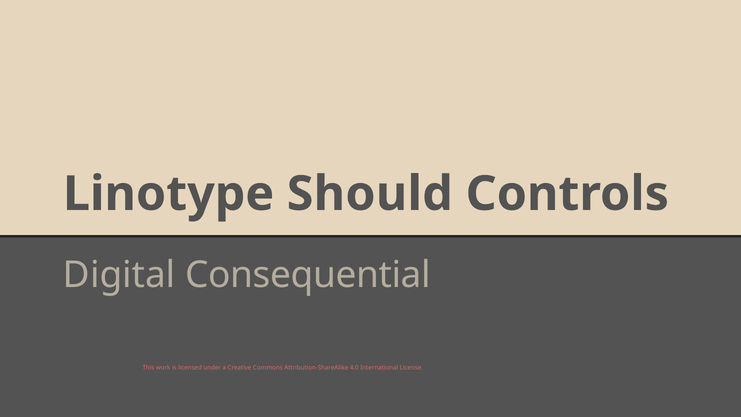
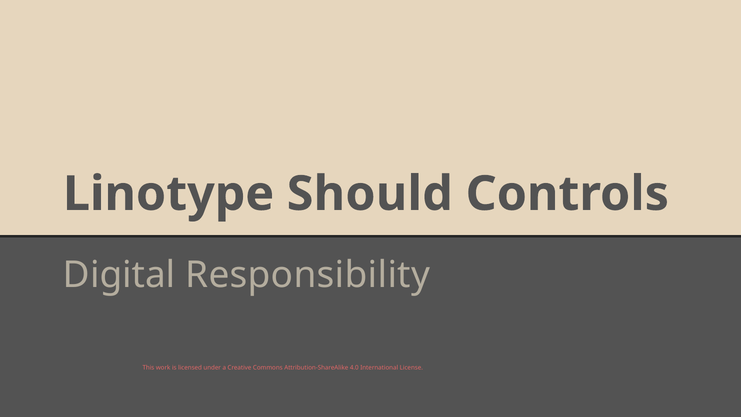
Consequential: Consequential -> Responsibility (308, 275)
